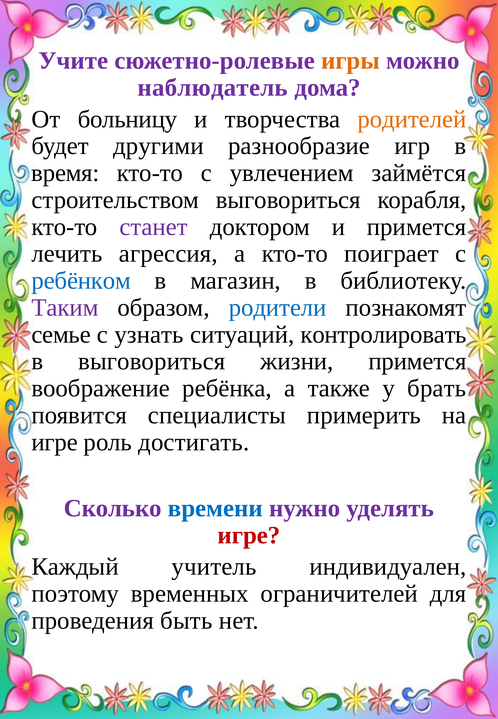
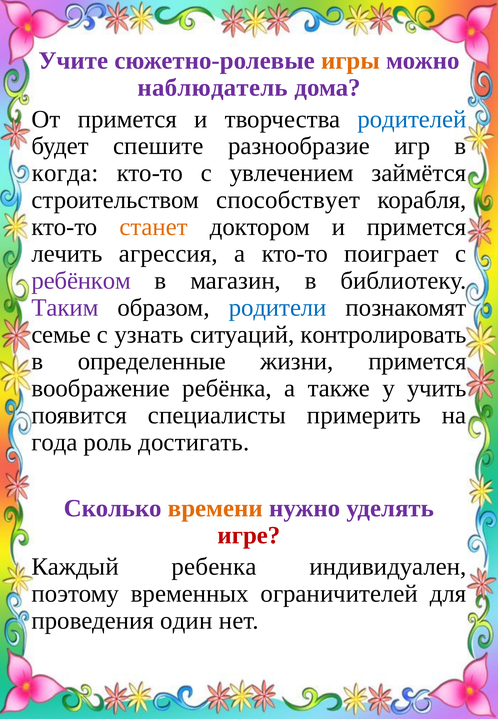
От больницу: больницу -> примется (127, 119)
родителей colour: orange -> blue (412, 119)
другими: другими -> спешите (158, 146)
время: время -> когда (65, 173)
строительством выговориться: выговориться -> способствует (288, 200)
станет colour: purple -> orange (154, 227)
ребёнком colour: blue -> purple (81, 281)
в выговориться: выговориться -> определенные (152, 362)
брать: брать -> учить (437, 388)
игре: игре -> года (55, 442)
времени colour: blue -> orange (215, 508)
учитель: учитель -> ребенка (214, 567)
быть: быть -> один (186, 621)
